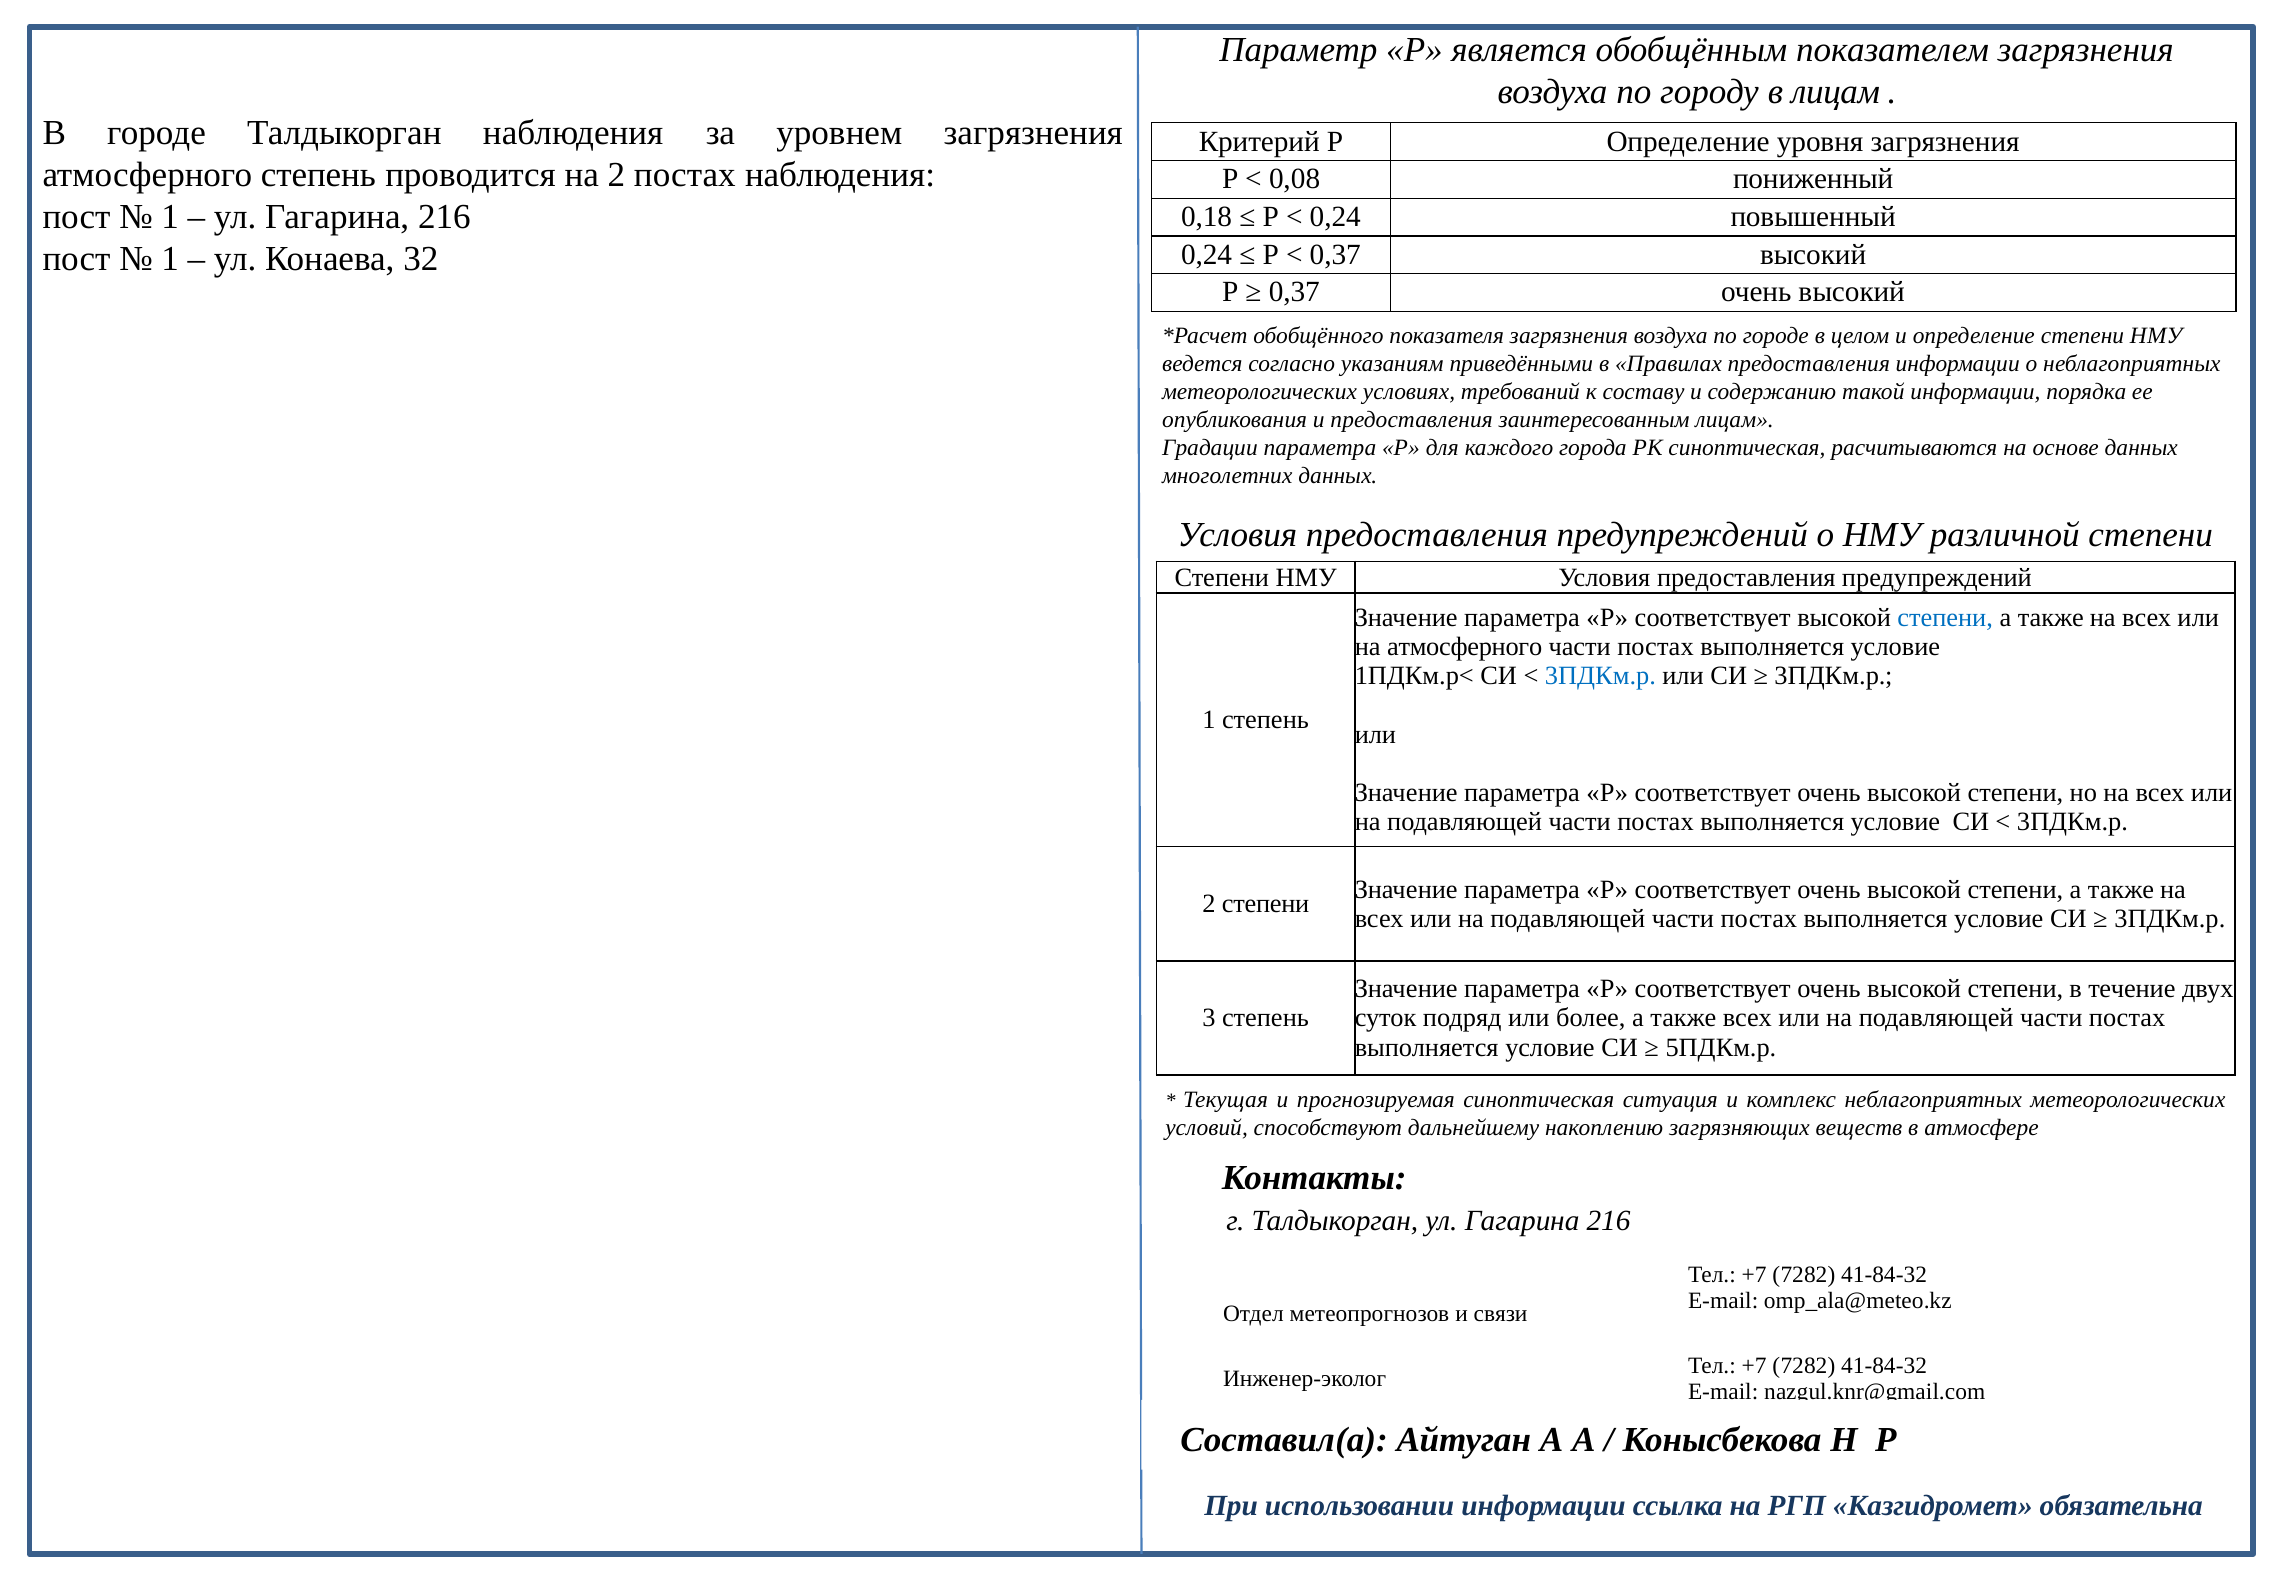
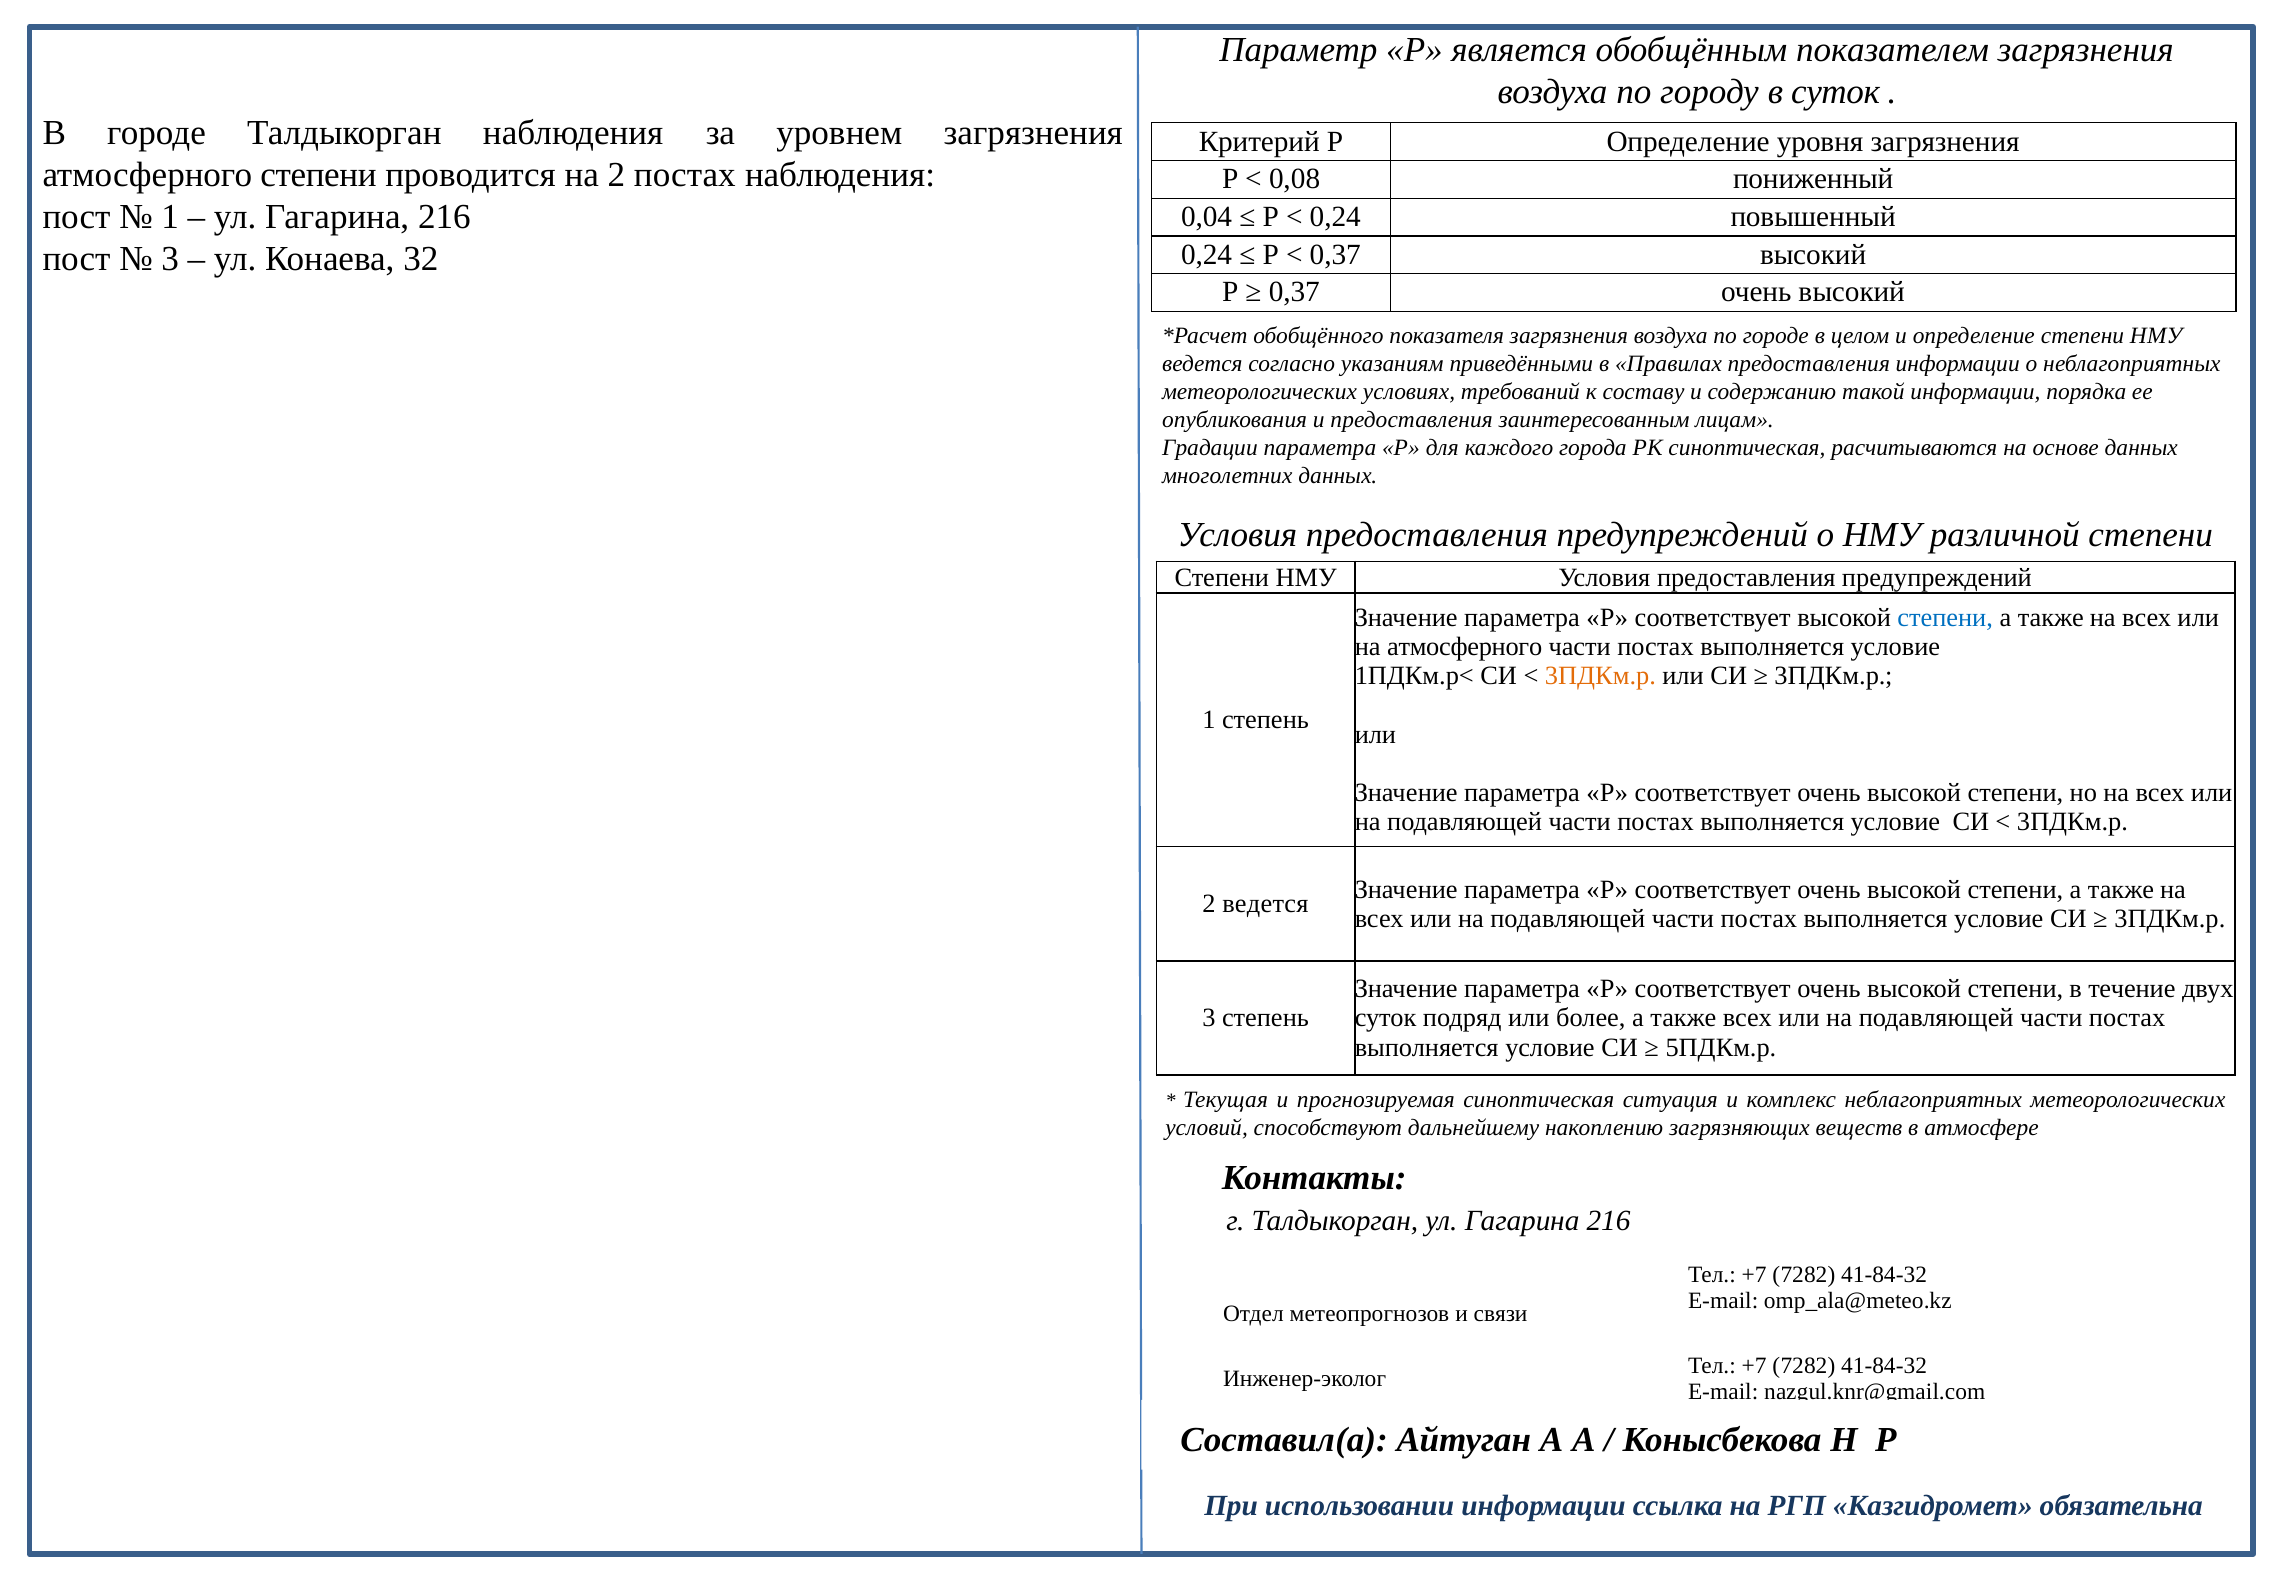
в лицам: лицам -> суток (1836, 92)
атмосферного степень: степень -> степени (319, 175)
0,18: 0,18 -> 0,04 (1207, 217)
1: 1 -> 3 (170, 259)
3ПДКм.р colour: blue -> orange (1600, 676)
2 степени: степени -> ведется (1265, 904)
